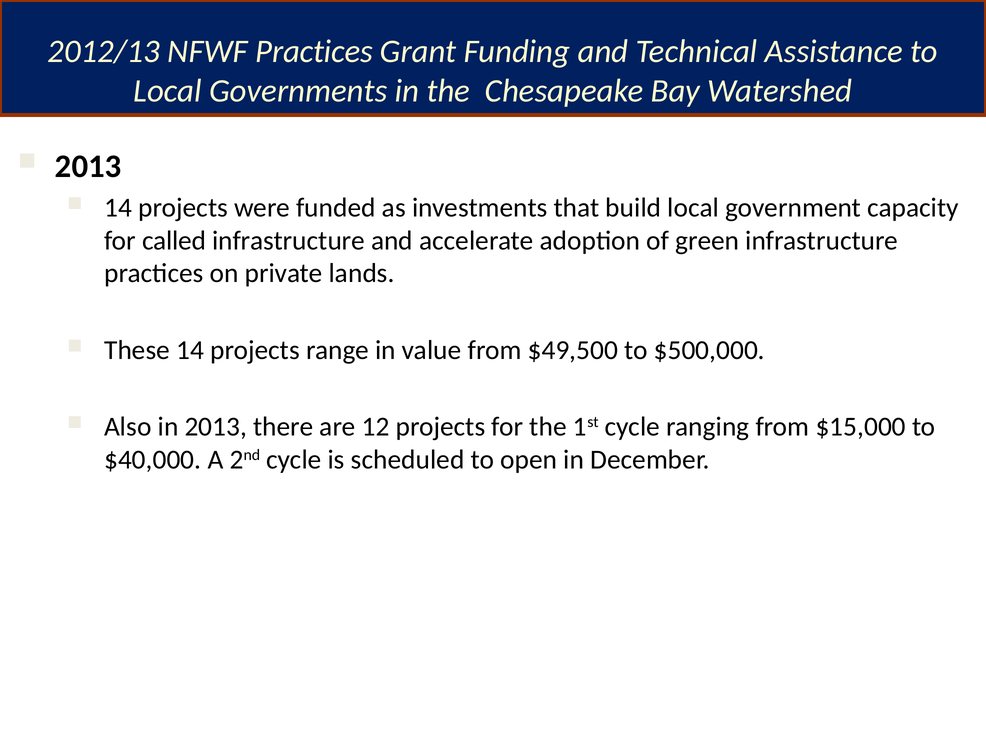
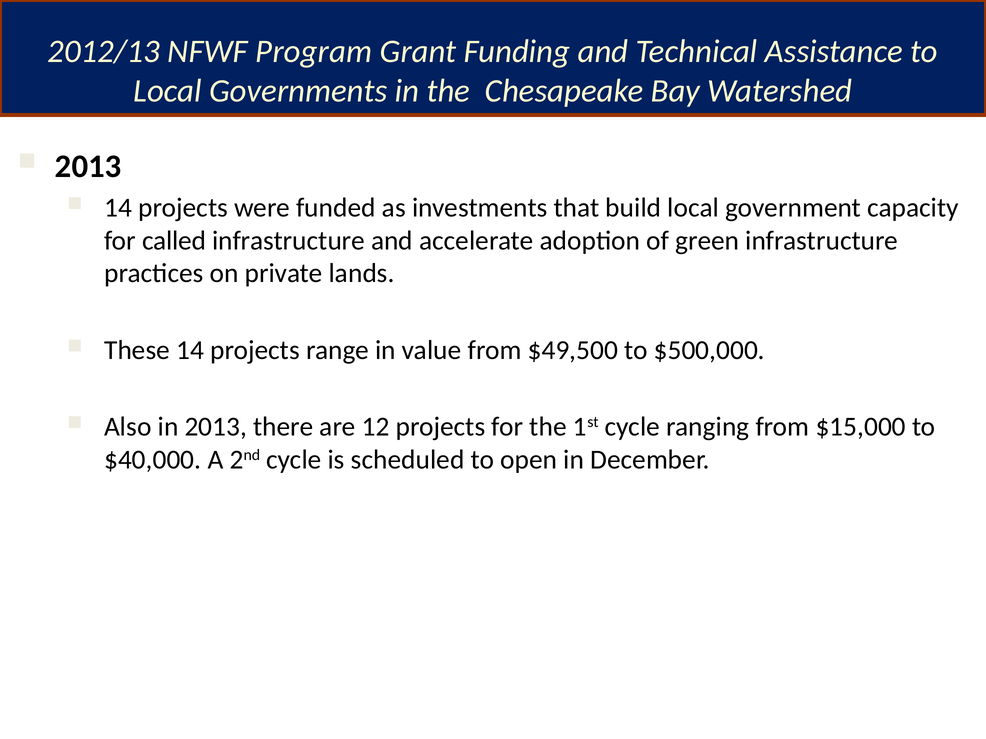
NFWF Practices: Practices -> Program (314, 51)
